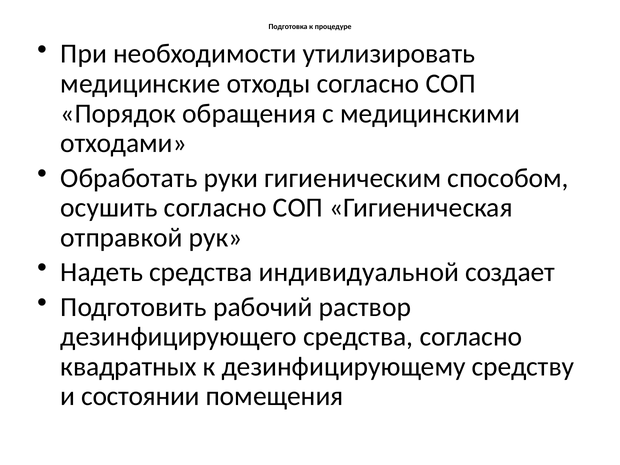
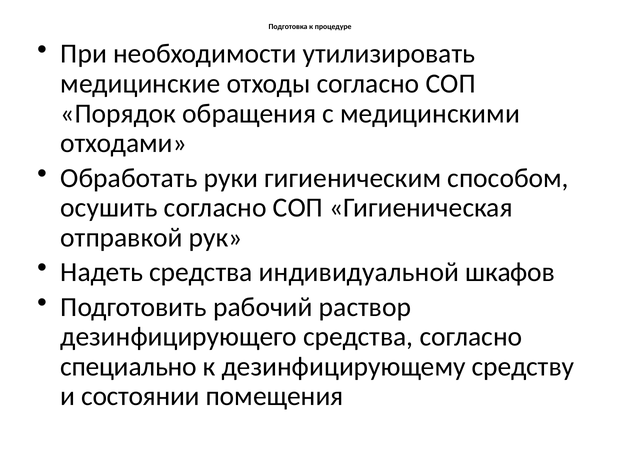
создает: создает -> шкафов (510, 272)
квадратных: квадратных -> специально (129, 367)
